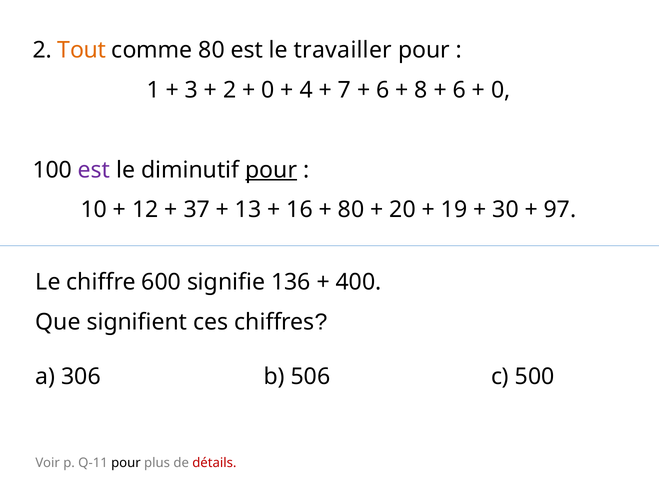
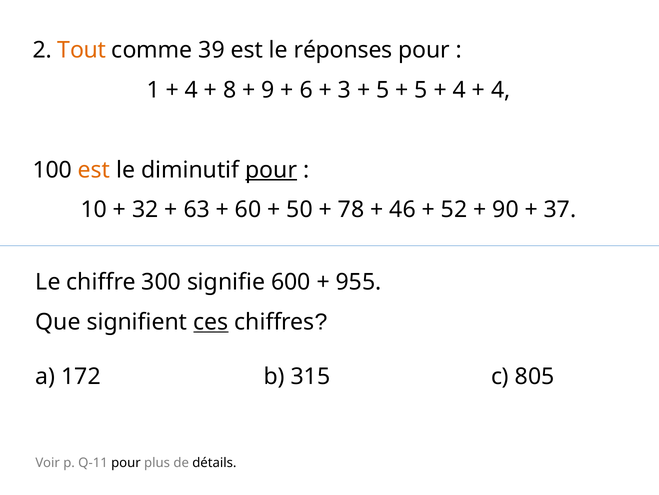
comme 80: 80 -> 39 (212, 50)
travailler: travailler -> réponses (343, 50)
3: 3 -> 4 (191, 90)
2: 2 -> 8 (230, 90)
0: 0 -> 9 (268, 90)
4: 4 -> 6 (306, 90)
7: 7 -> 3 (345, 90)
6: 6 -> 5 (383, 90)
8: 8 -> 5 (421, 90)
6: 6 -> 4 (459, 90)
0: 0 -> 4 (501, 90)
est colour: purple -> orange (94, 170)
12: 12 -> 32 (145, 209)
37: 37 -> 63 (197, 209)
13: 13 -> 60 (248, 209)
16: 16 -> 50 (300, 209)
80: 80 -> 78 (351, 209)
20: 20 -> 46 (403, 209)
19: 19 -> 52 (454, 209)
30: 30 -> 90 (506, 209)
97: 97 -> 37 (560, 209)
600: 600 -> 300 (161, 282)
136: 136 -> 600 (291, 282)
400: 400 -> 955 (359, 282)
ces underline: none -> present (211, 322)
306: 306 -> 172 (81, 376)
506: 506 -> 315 (310, 376)
500: 500 -> 805 (535, 376)
détails colour: red -> black (214, 462)
